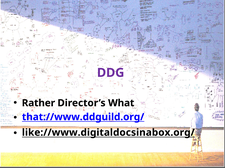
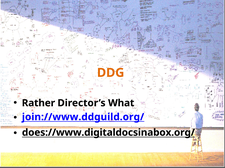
DDG colour: purple -> orange (111, 73)
that://www.ddguild.org/: that://www.ddguild.org/ -> join://www.ddguild.org/ (83, 117)
like://www.digitaldocsinabox.org/: like://www.digitaldocsinabox.org/ -> does://www.digitaldocsinabox.org/ (108, 133)
